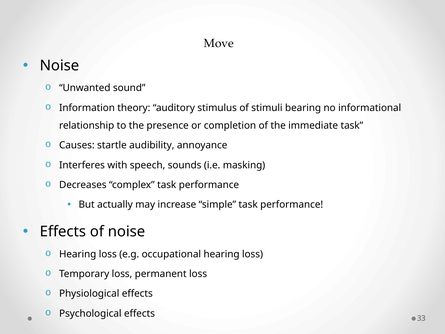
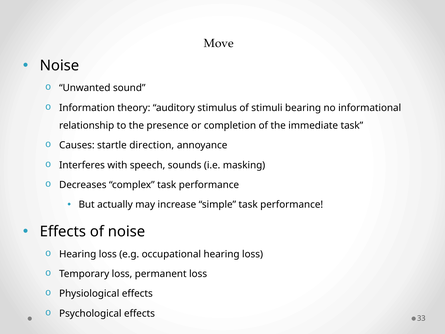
audibility: audibility -> direction (152, 145)
